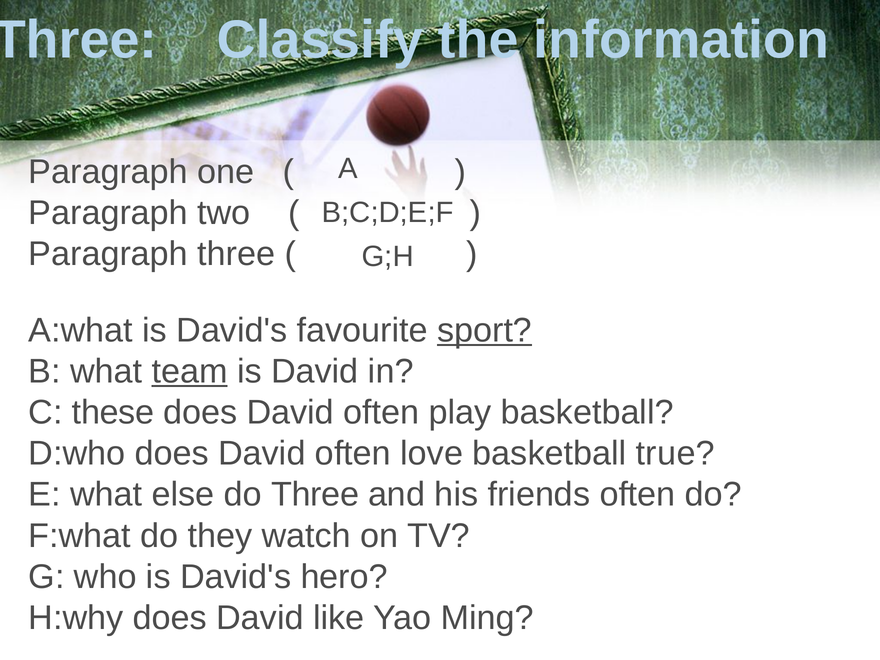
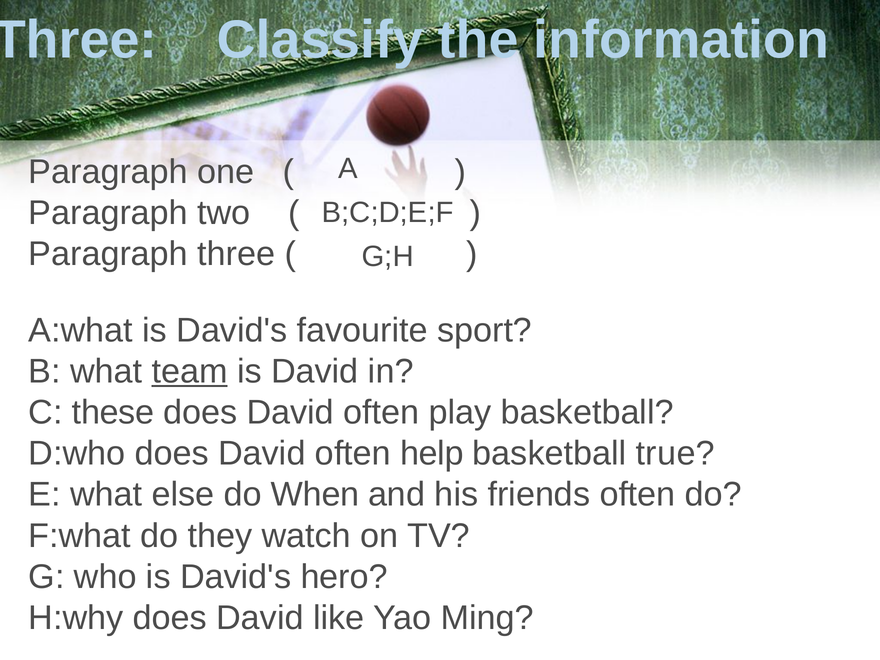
sport underline: present -> none (485, 330)
love: love -> help (432, 454)
do Three: Three -> When (315, 495)
